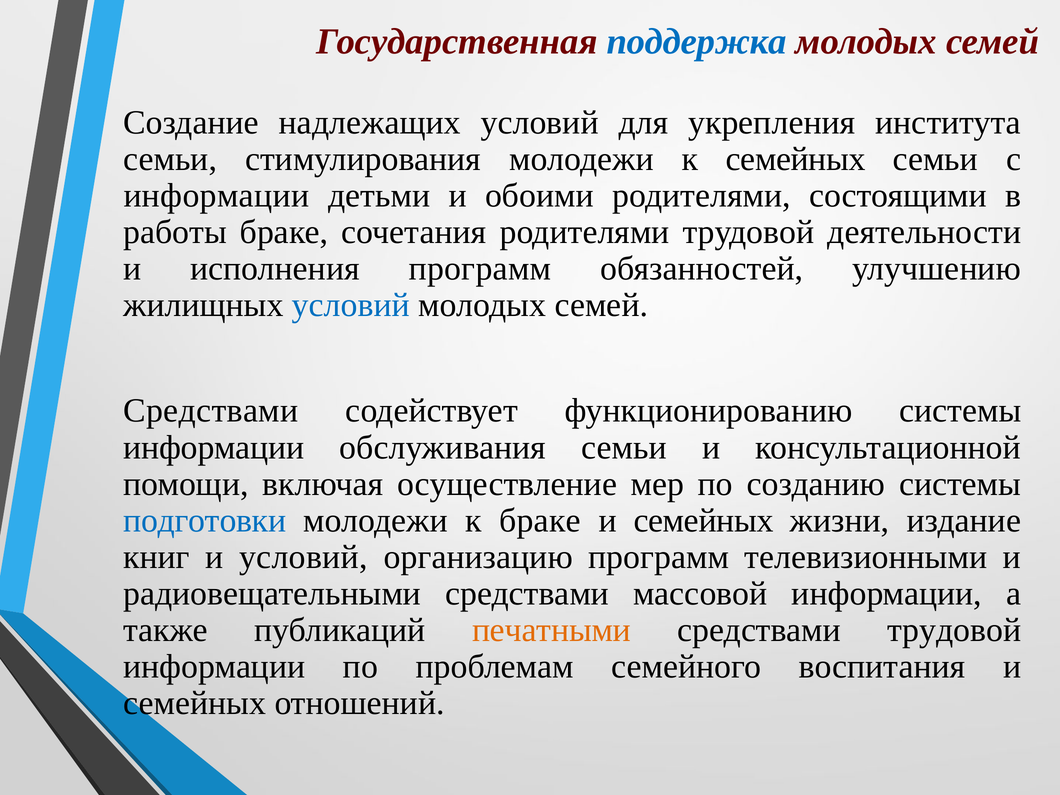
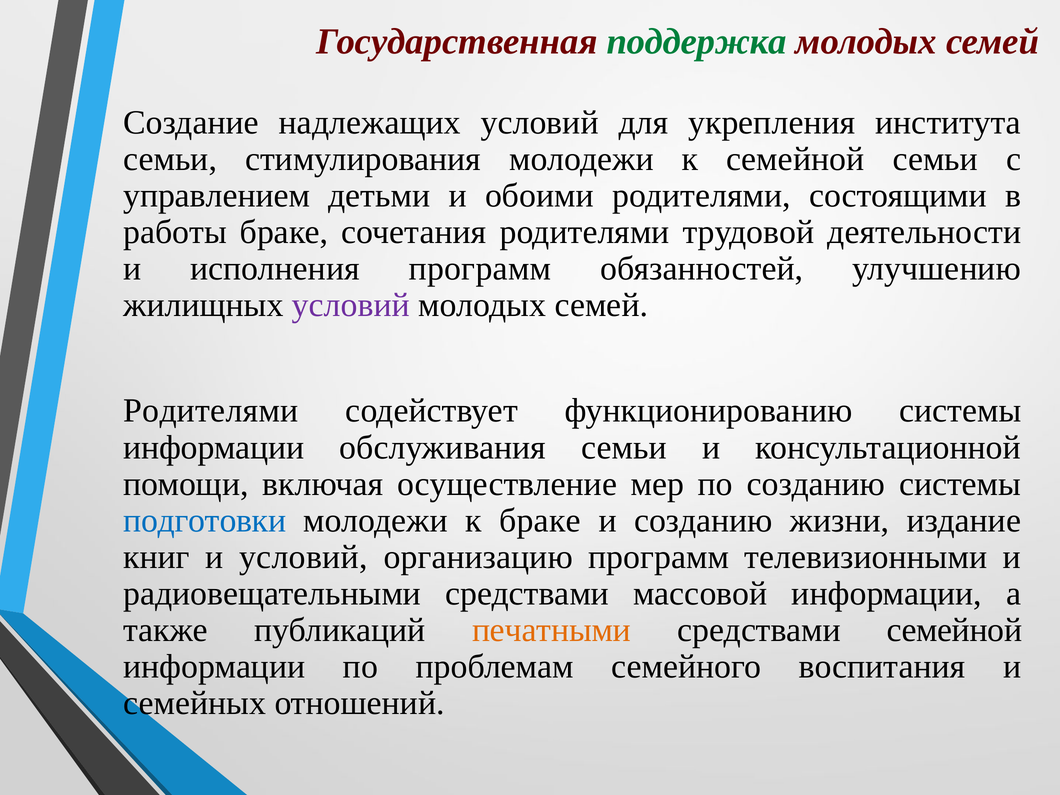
поддержка colour: blue -> green (697, 42)
к семейных: семейных -> семейной (795, 159)
информации: информации -> управлением (217, 195)
условий colour: blue -> purple (351, 305)
Средствами: Средствами -> Родителями (211, 411)
семейных: семейных -> созданию (703, 521)
средствами трудовой: трудовой -> семейной (955, 630)
